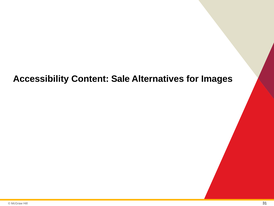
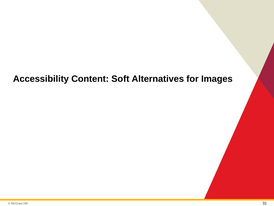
Sale: Sale -> Soft (120, 79)
